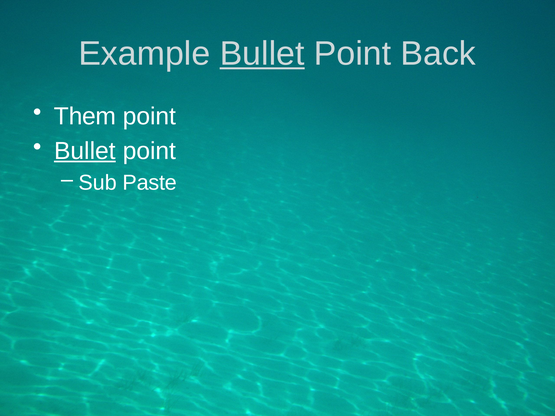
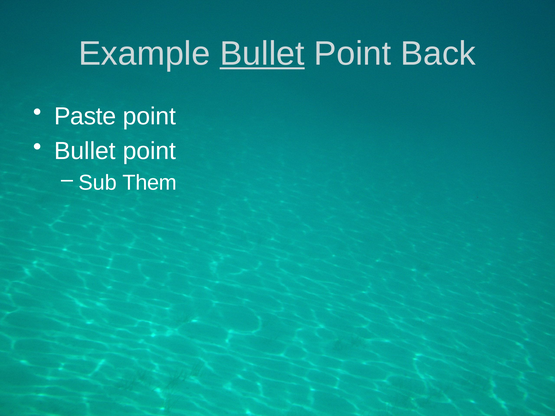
Them: Them -> Paste (85, 116)
Bullet underline: present -> none (85, 151)
Paste: Paste -> Them (150, 183)
